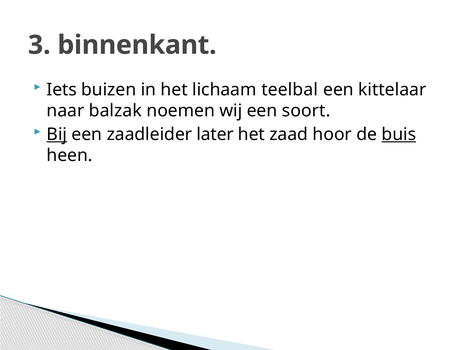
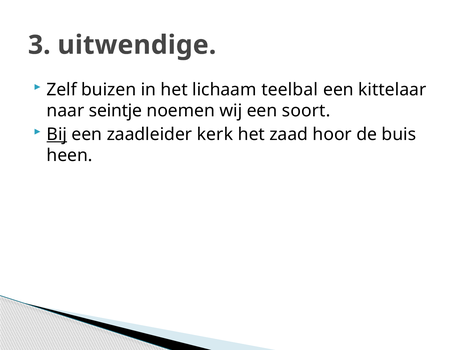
binnenkant: binnenkant -> uitwendige (137, 45)
Iets: Iets -> Zelf (62, 90)
balzak: balzak -> seintje (115, 111)
later: later -> kerk (215, 134)
buis underline: present -> none (399, 134)
